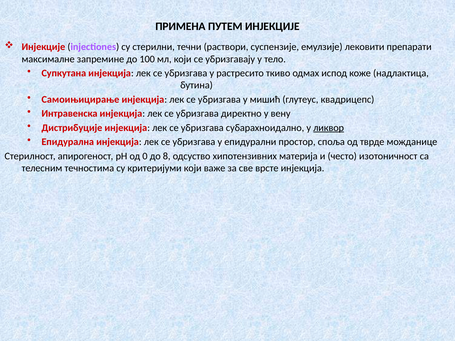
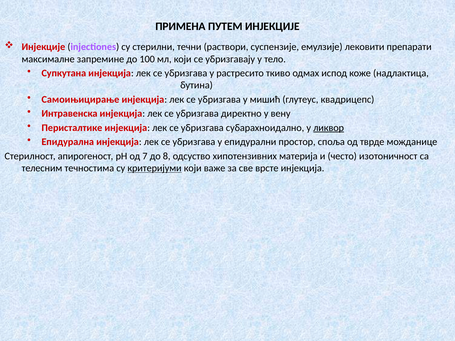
Дистрибуције: Дистрибуције -> Перисталтике (72, 128)
0: 0 -> 7 (145, 156)
критеријуми underline: none -> present (155, 168)
